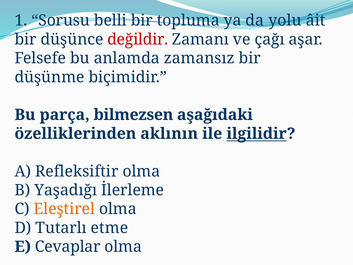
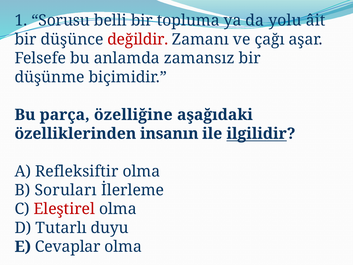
bilmezsen: bilmezsen -> özelliğine (133, 115)
aklının: aklının -> insanın (169, 134)
Yaşadığı: Yaşadığı -> Soruları (66, 190)
Eleştirel colour: orange -> red (64, 209)
etme: etme -> duyu (110, 228)
